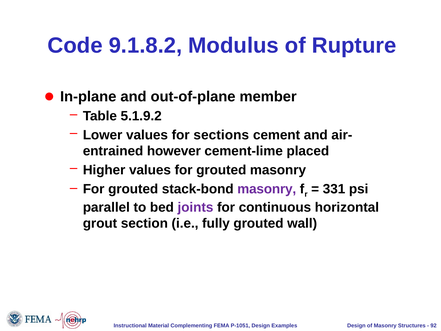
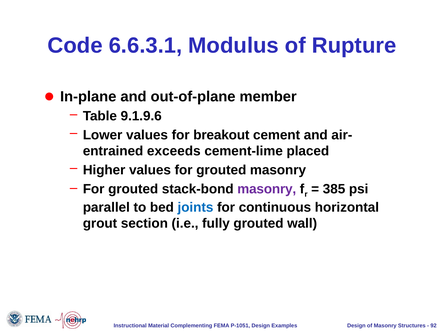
9.1.8.2: 9.1.8.2 -> 6.6.3.1 (145, 46)
5.1.9.2: 5.1.9.2 -> 9.1.9.6 (141, 116)
sections: sections -> breakout (221, 135)
however: however -> exceeds (174, 151)
331: 331 -> 385 (334, 189)
joints colour: purple -> blue (195, 207)
